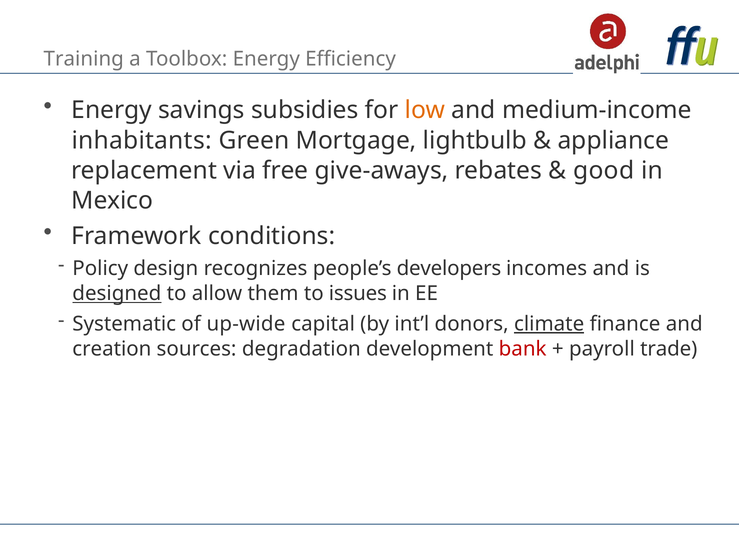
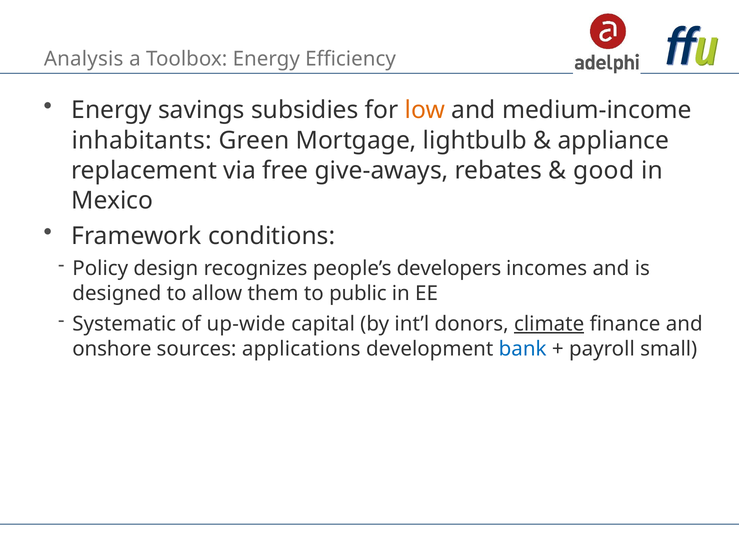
Training: Training -> Analysis (84, 59)
designed underline: present -> none (117, 293)
issues: issues -> public (358, 293)
creation: creation -> onshore (112, 349)
degradation: degradation -> applications (301, 349)
bank colour: red -> blue (523, 349)
trade: trade -> small (669, 349)
